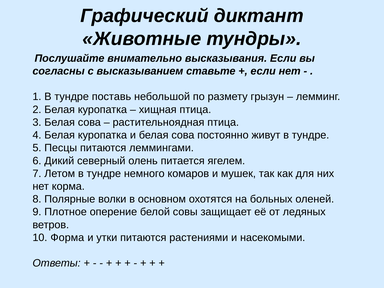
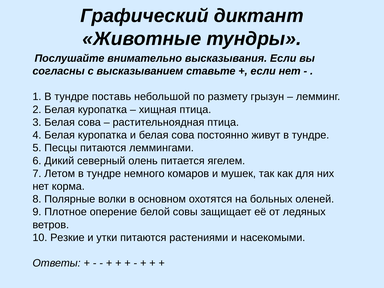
Форма: Форма -> Резкие (67, 238)
